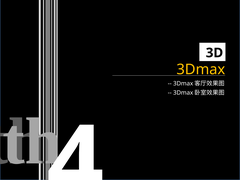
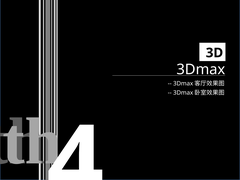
3Dmax colour: yellow -> white (201, 69)
